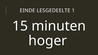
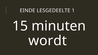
hoger: hoger -> wordt (48, 41)
